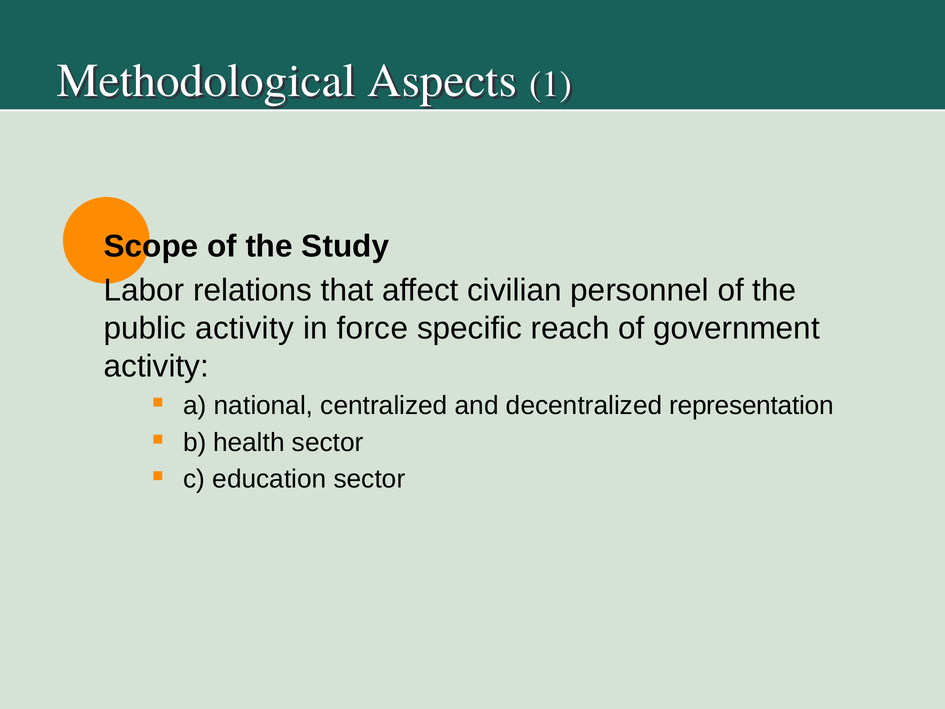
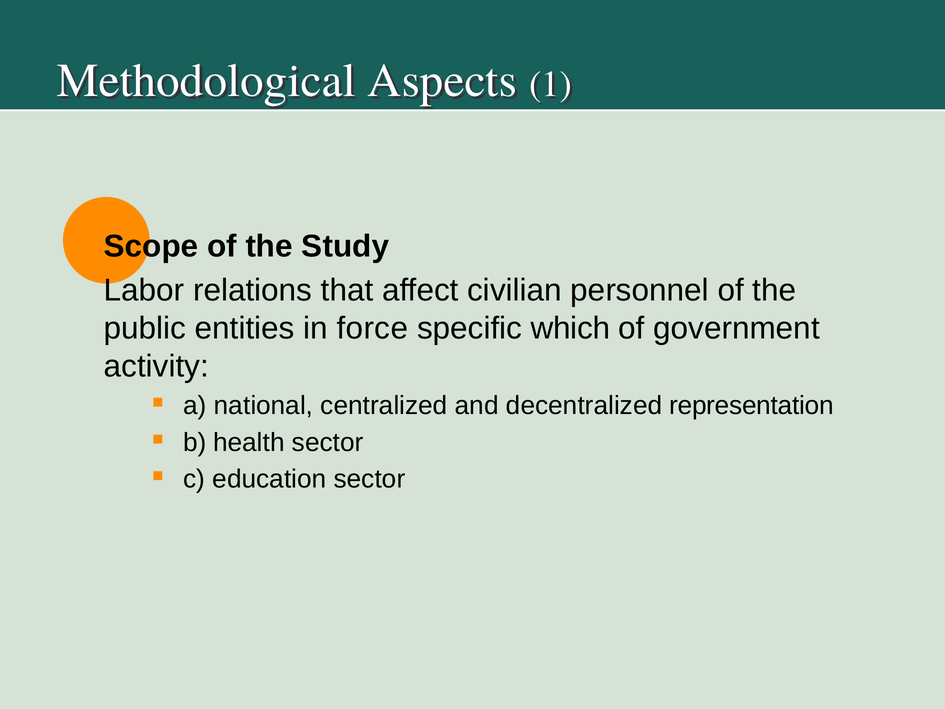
public activity: activity -> entities (245, 328)
reach: reach -> which (570, 328)
